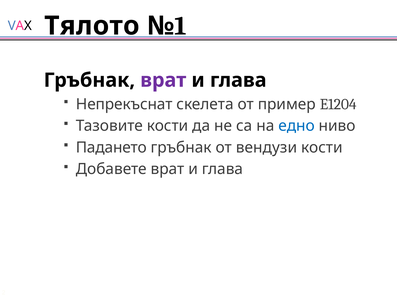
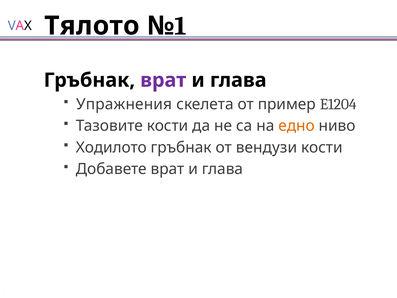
Непрекъснат: Непрекъснат -> Упражнения (124, 104)
едно colour: blue -> orange (297, 126)
Падането: Падането -> Ходилото (111, 147)
